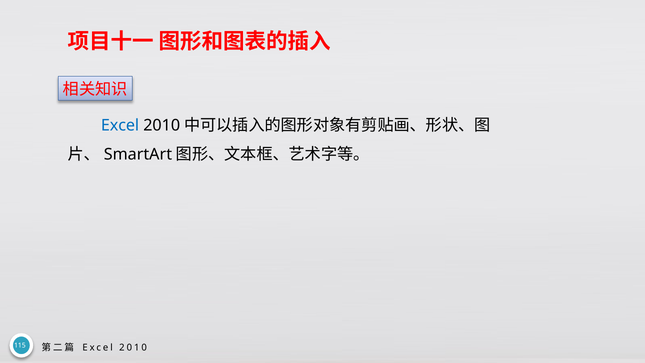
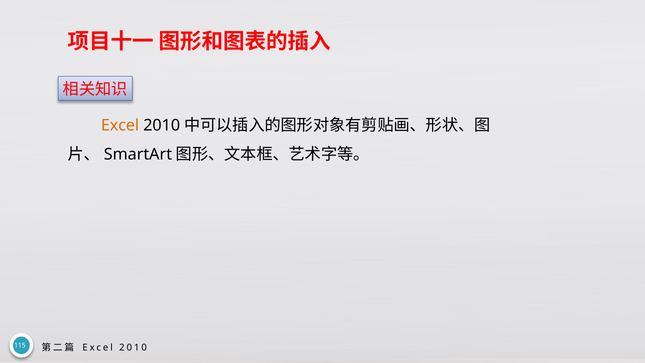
Excel colour: blue -> orange (120, 125)
